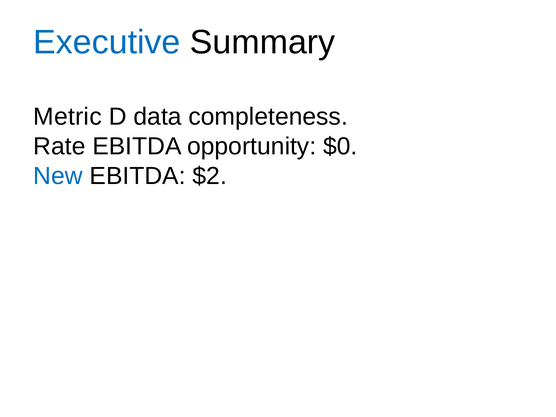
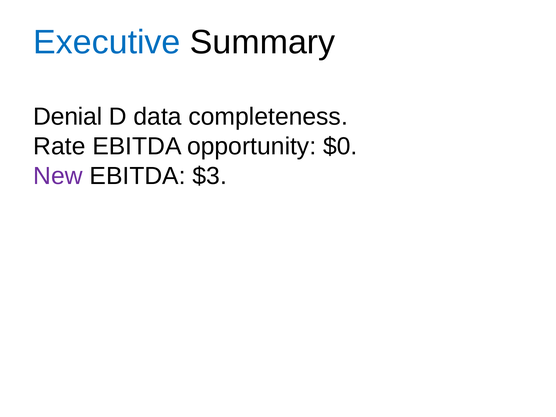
Metric: Metric -> Denial (68, 117)
New colour: blue -> purple (58, 176)
$2: $2 -> $3 (210, 176)
